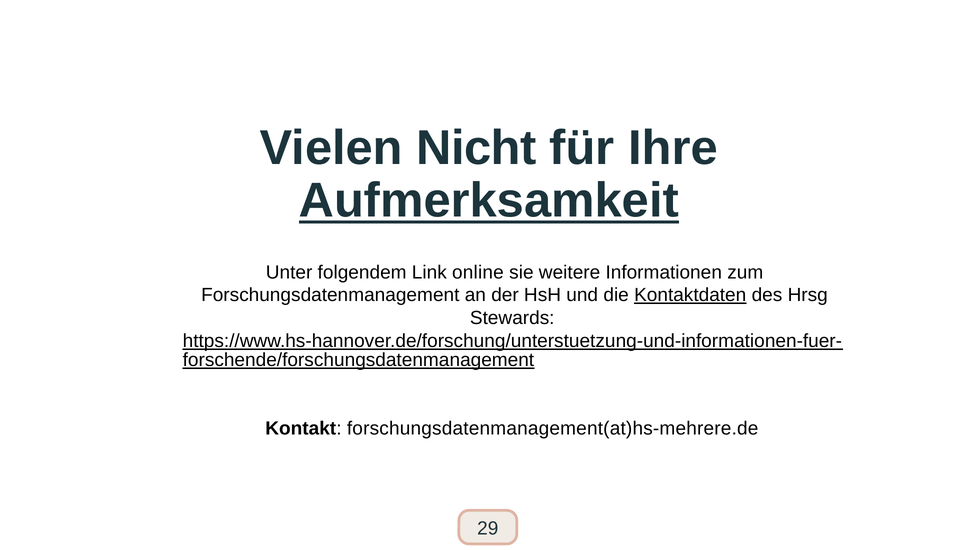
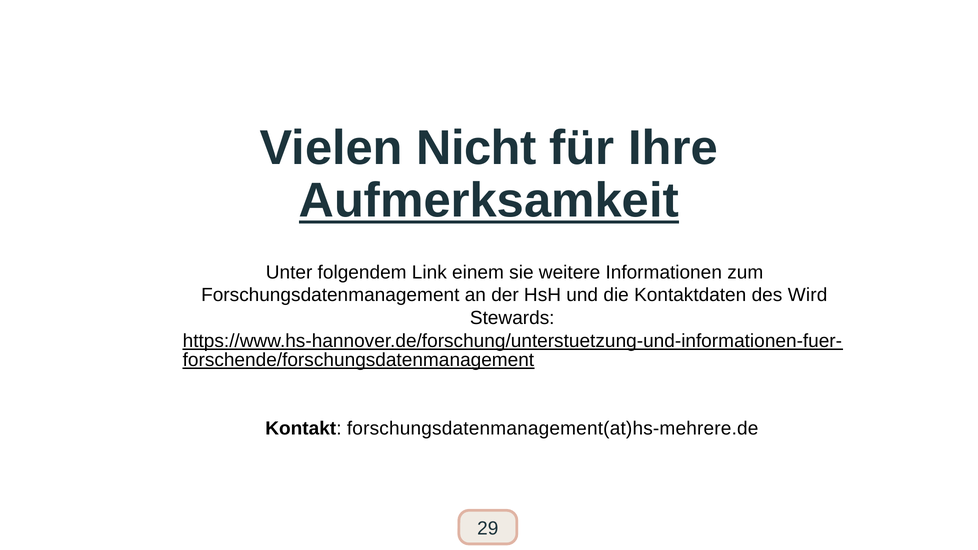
online: online -> einem (478, 272)
Kontaktdaten underline: present -> none (690, 295)
Hrsg: Hrsg -> Wird (808, 295)
